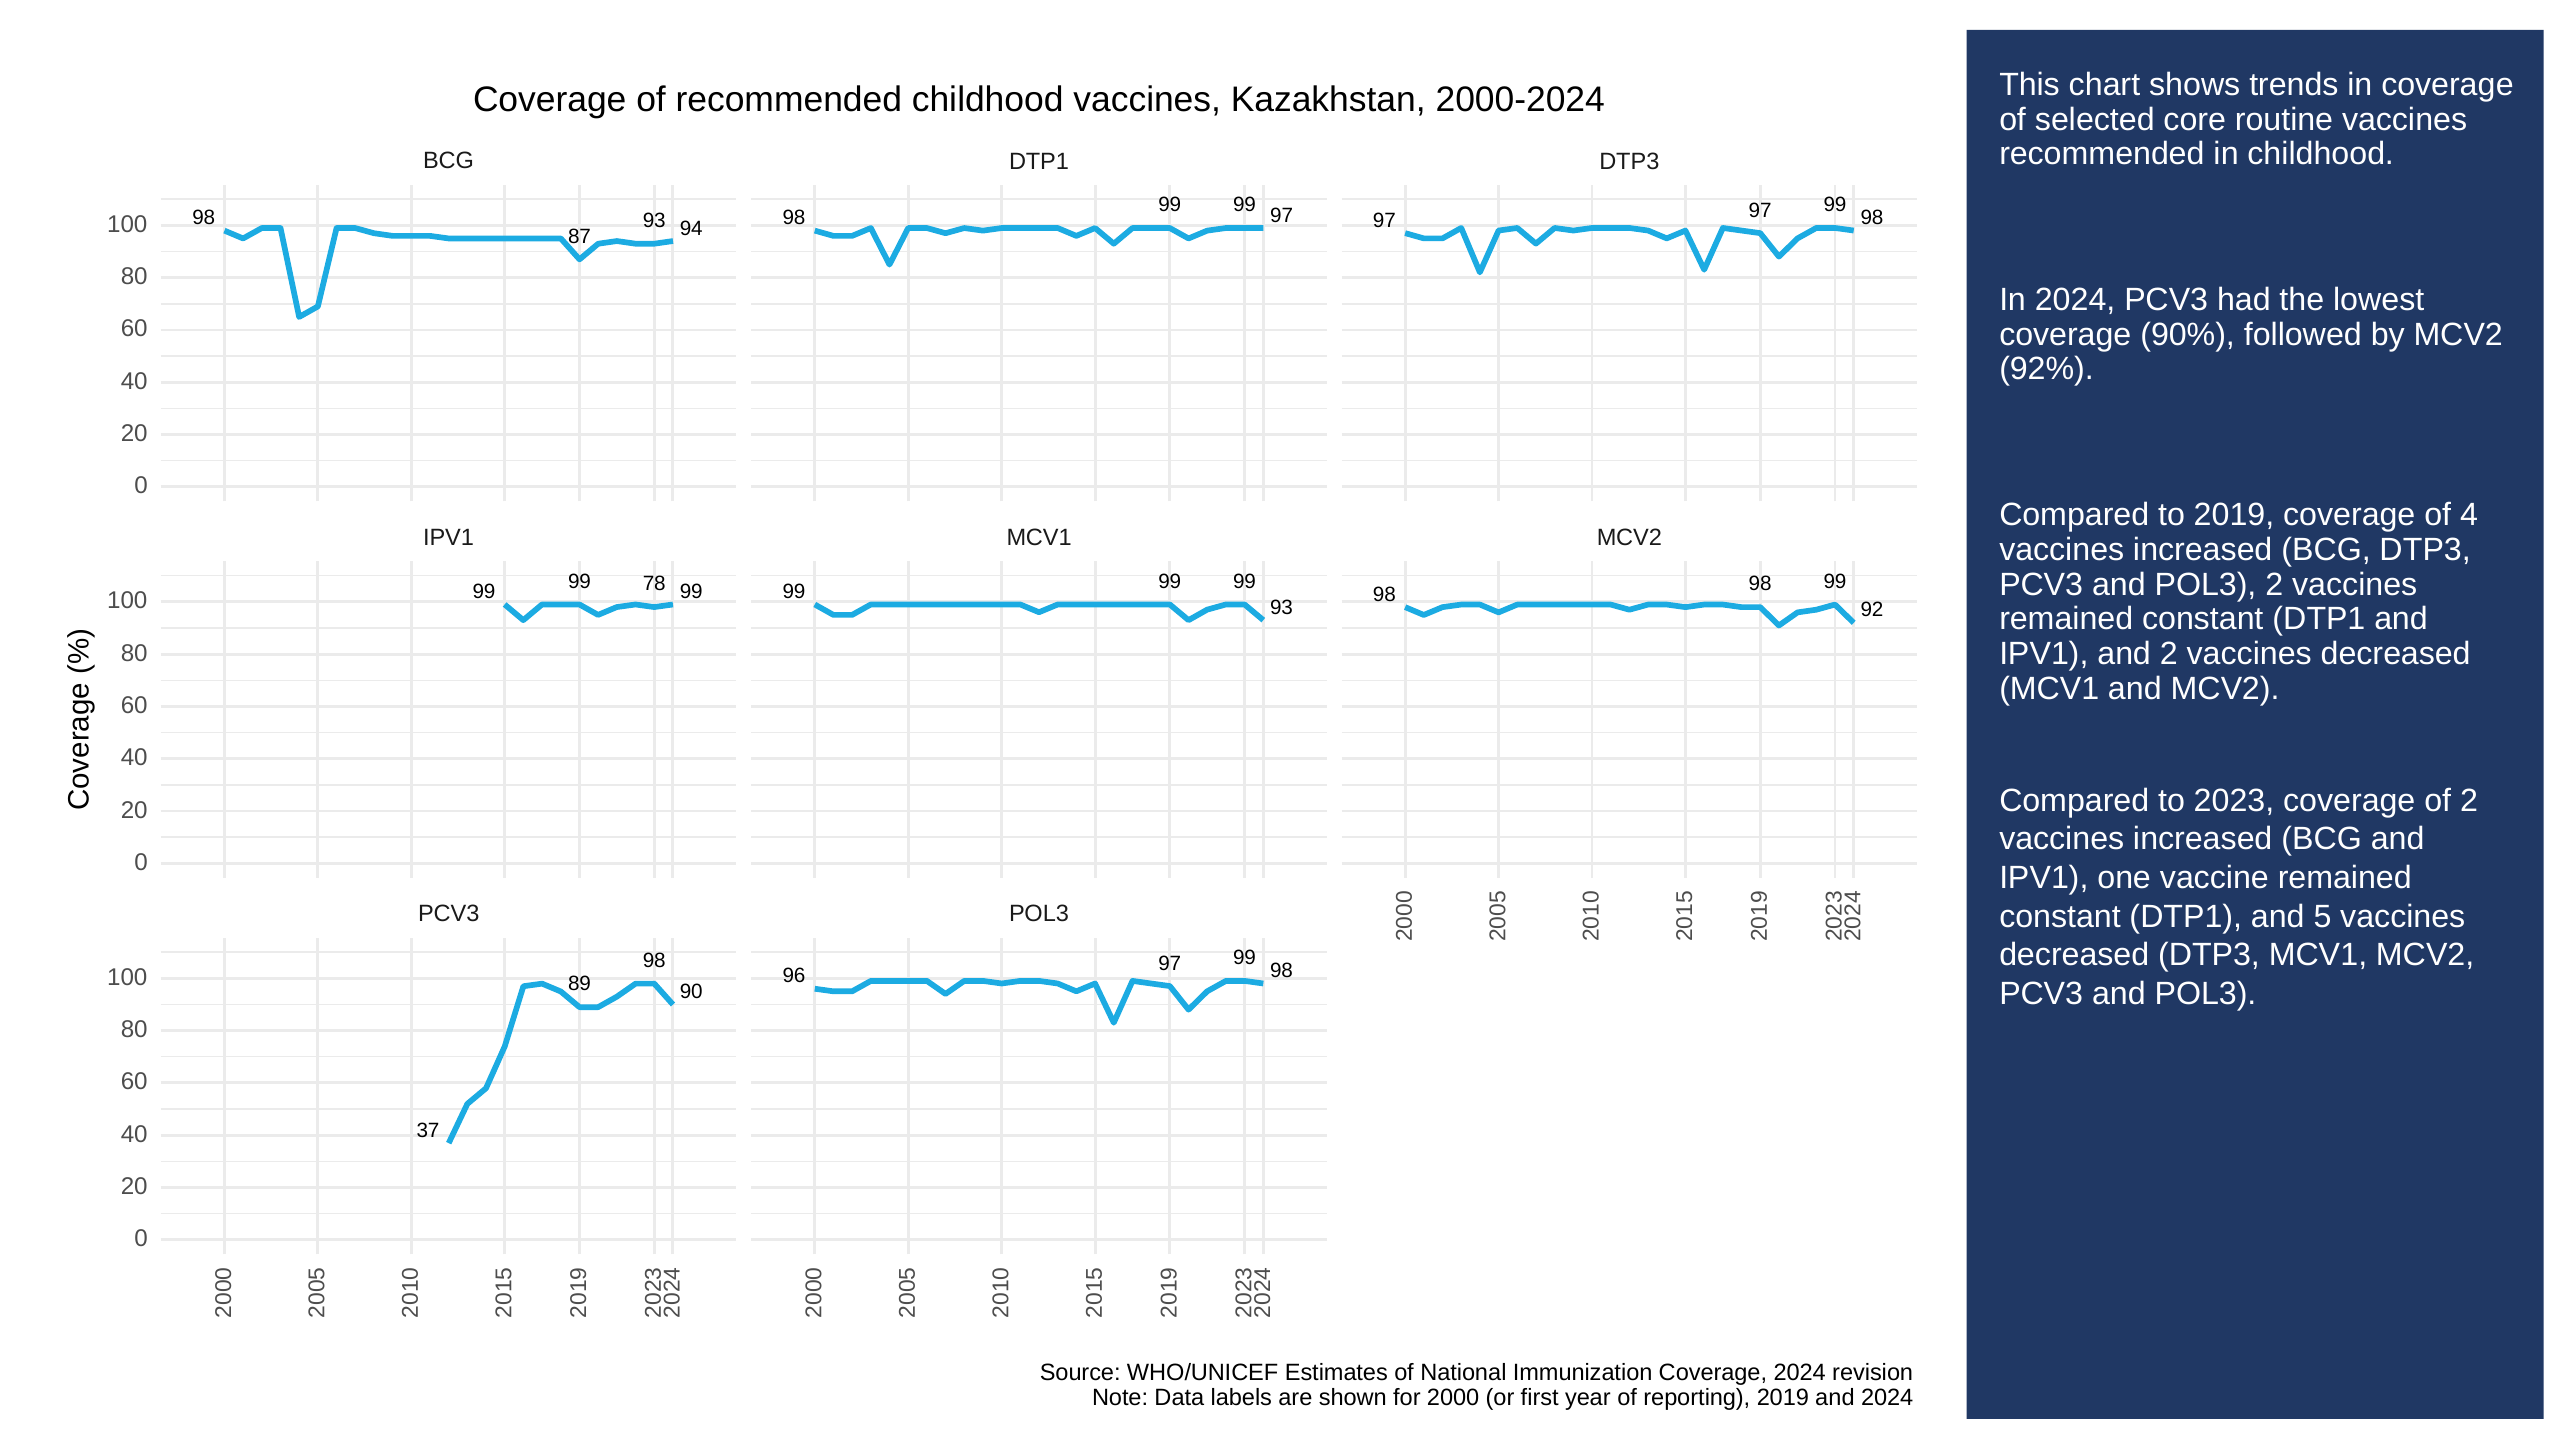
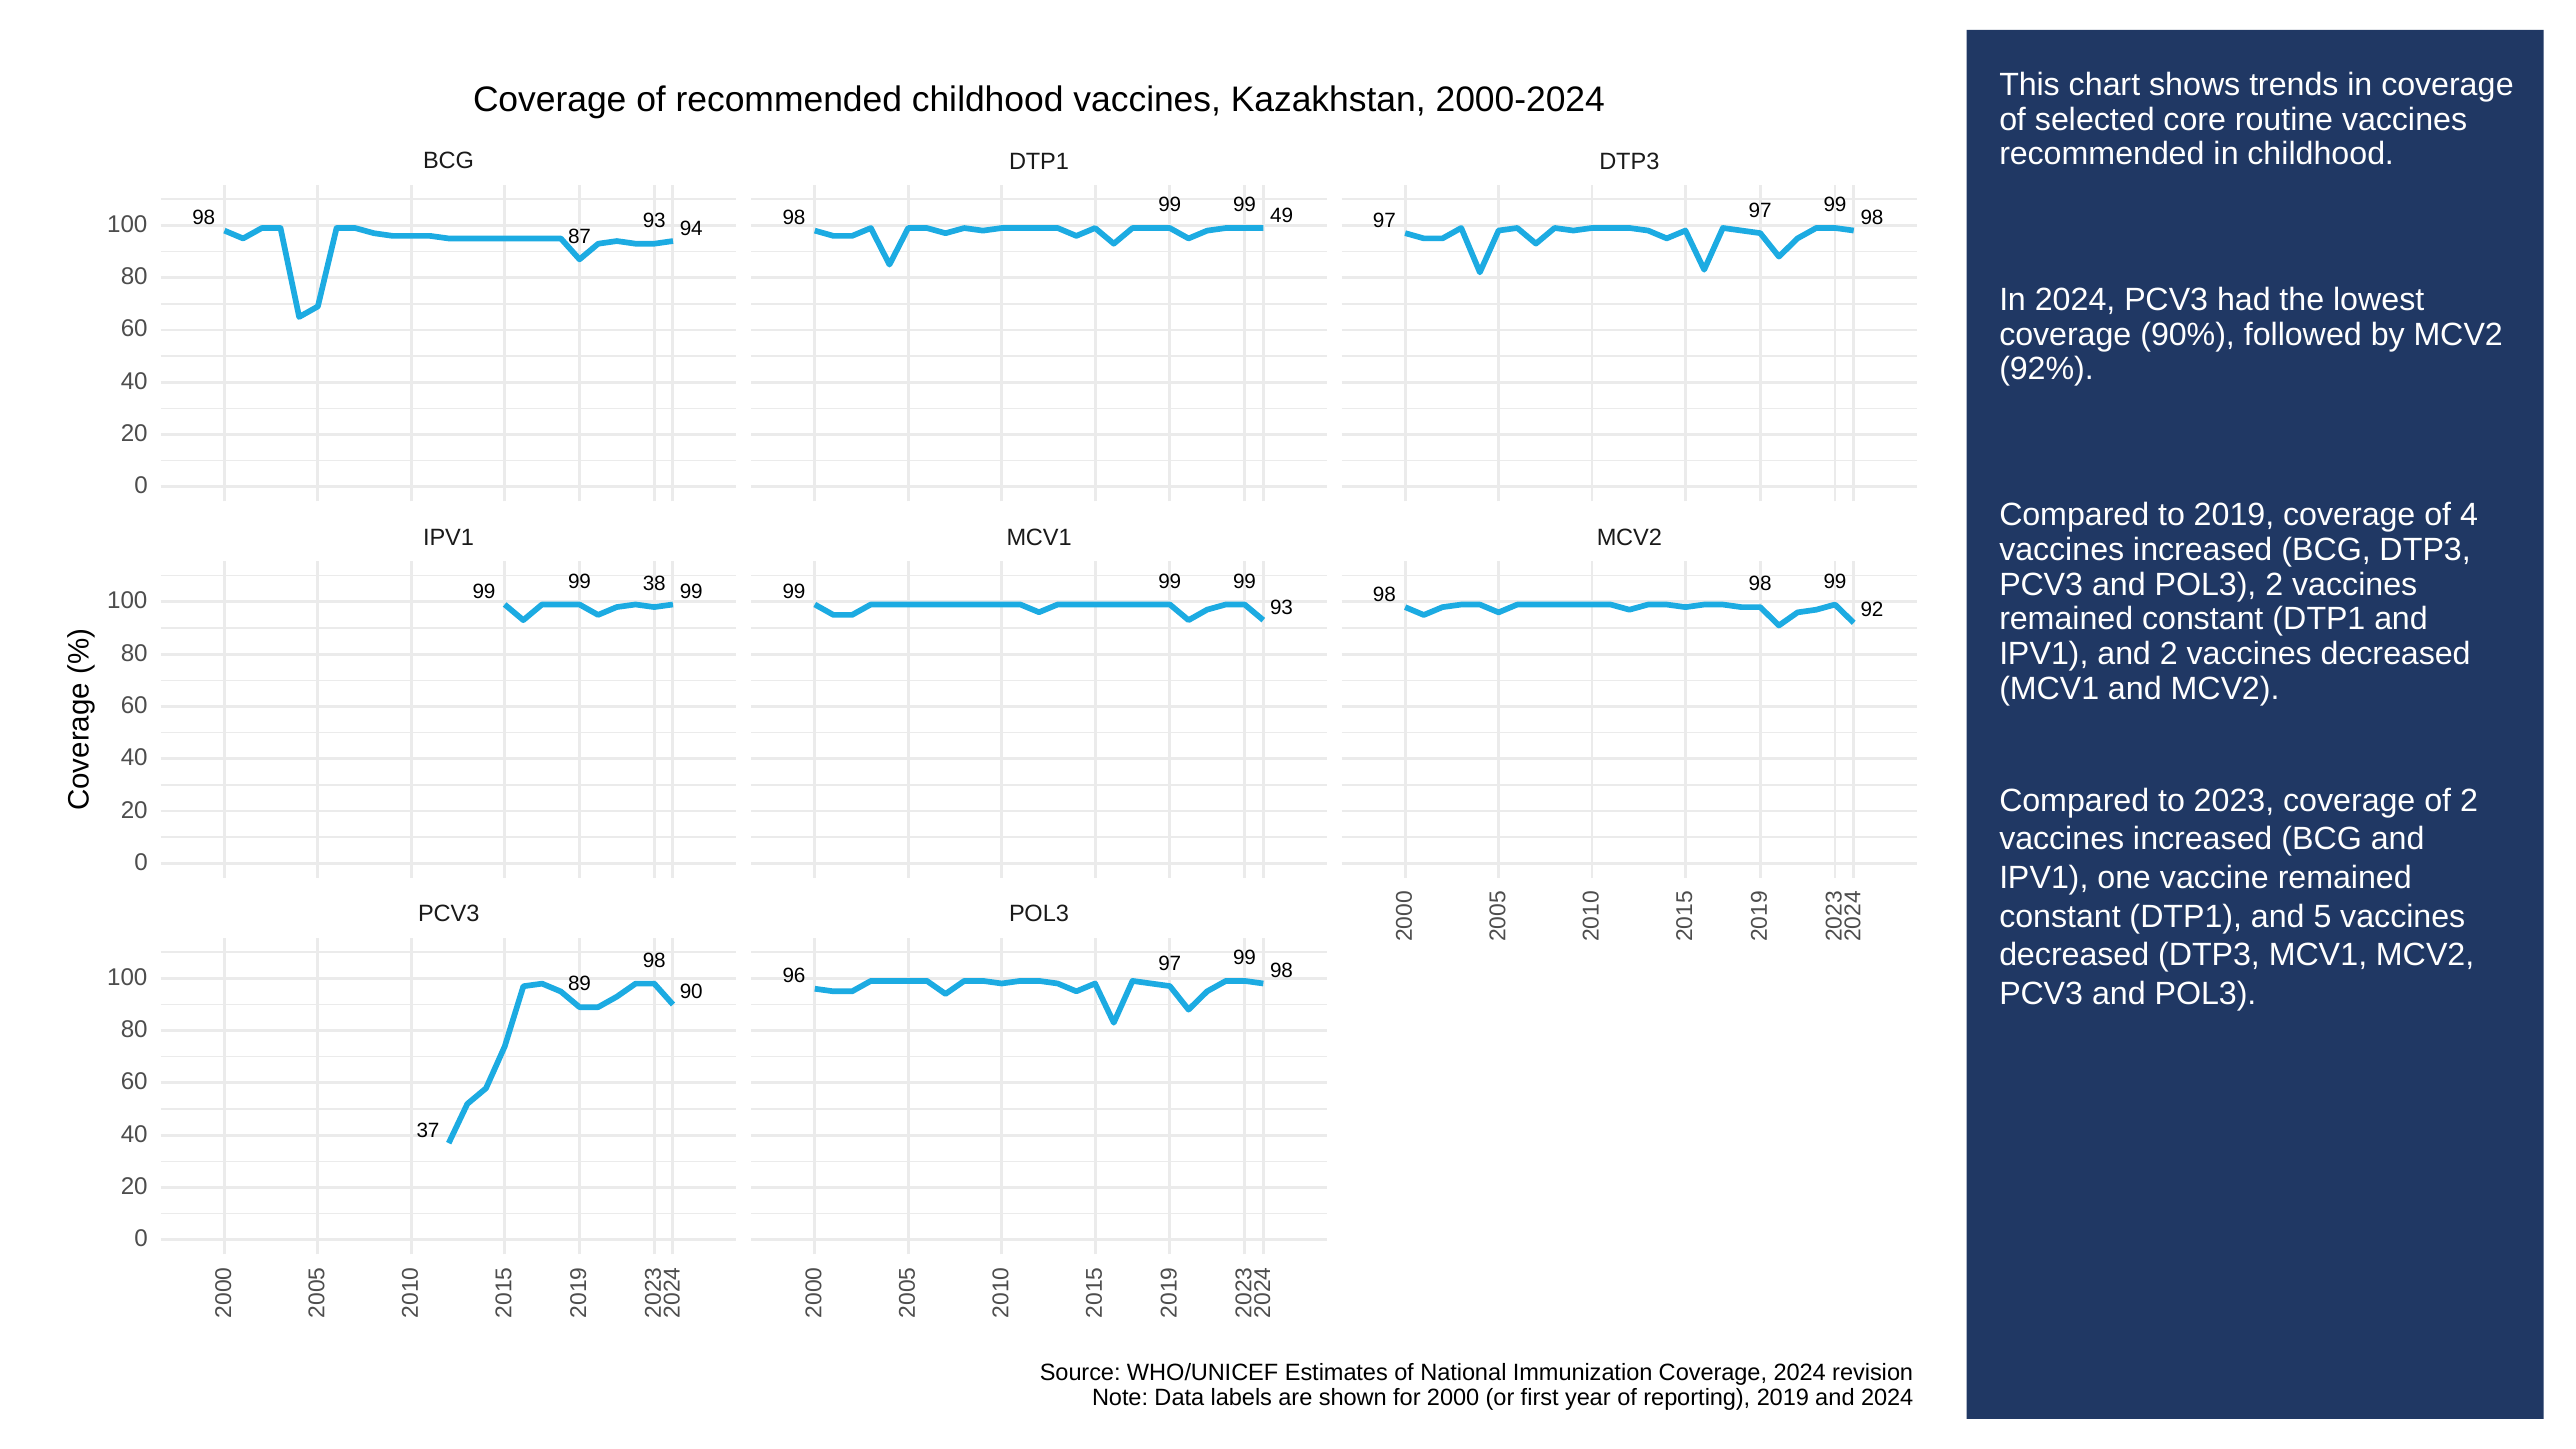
97: 97 -> 49 (1282, 215)
78: 78 -> 38 (654, 584)
